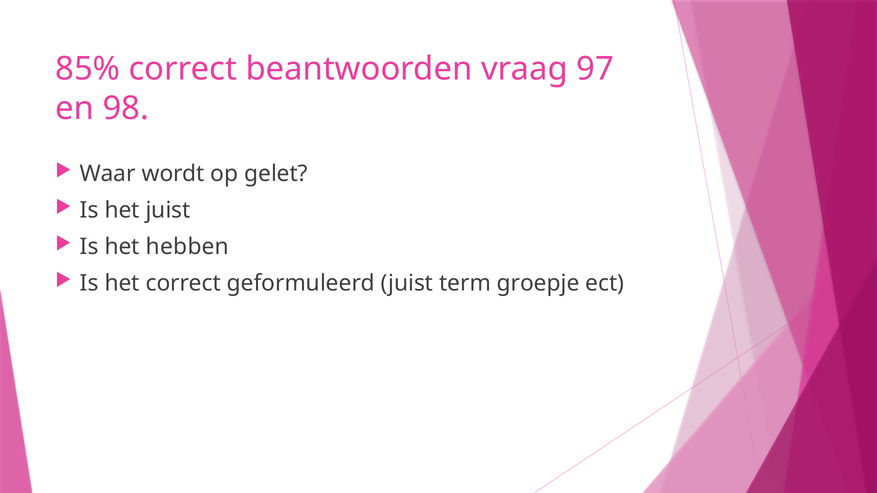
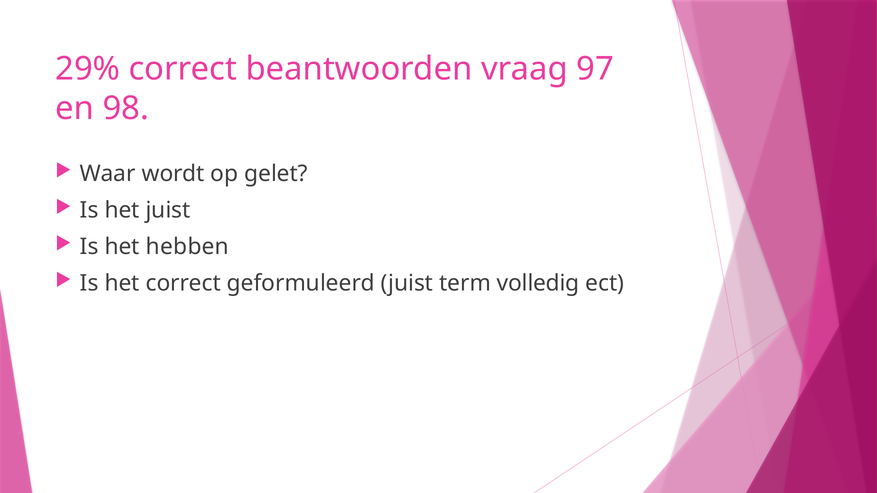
85%: 85% -> 29% (88, 69)
groepje: groepje -> volledig (538, 284)
